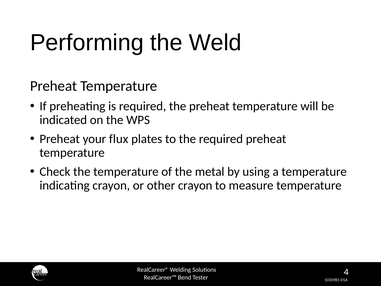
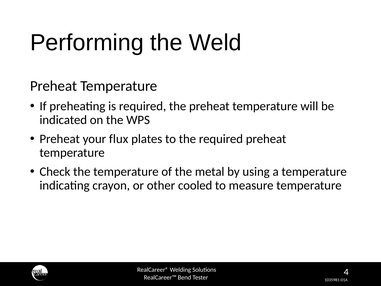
other crayon: crayon -> cooled (195, 185)
